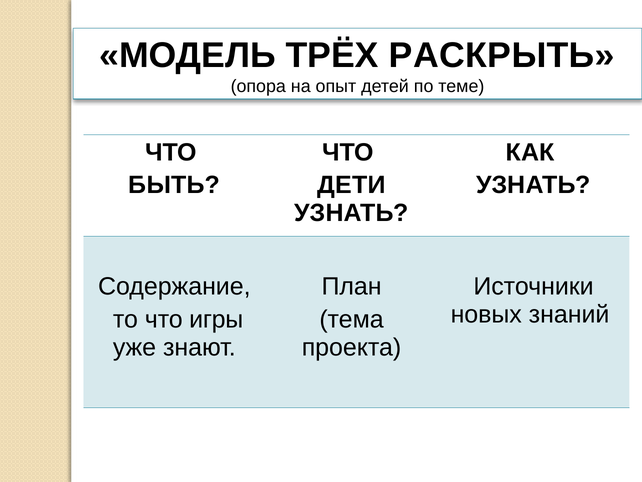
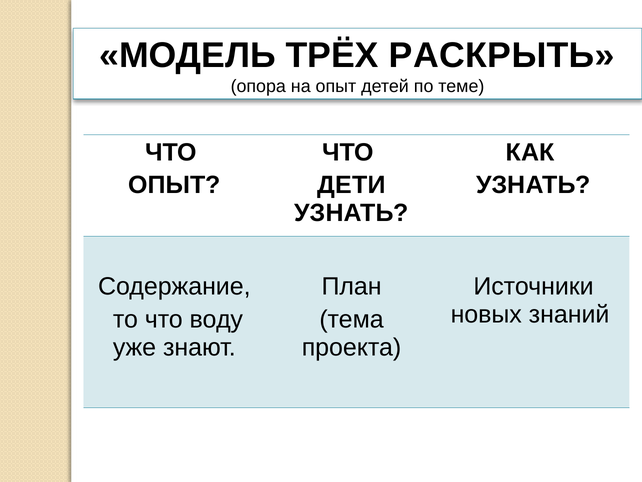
БЫТЬ: БЫТЬ -> ОПЫТ (174, 185)
игры: игры -> воду (216, 319)
